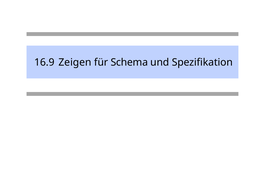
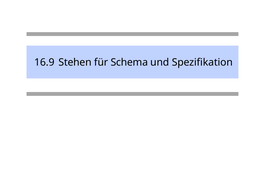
Zeigen: Zeigen -> Stehen (75, 62)
